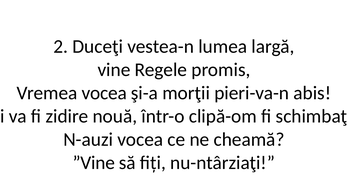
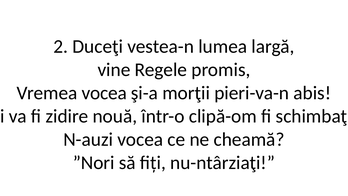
”Vine: ”Vine -> ”Nori (94, 162)
